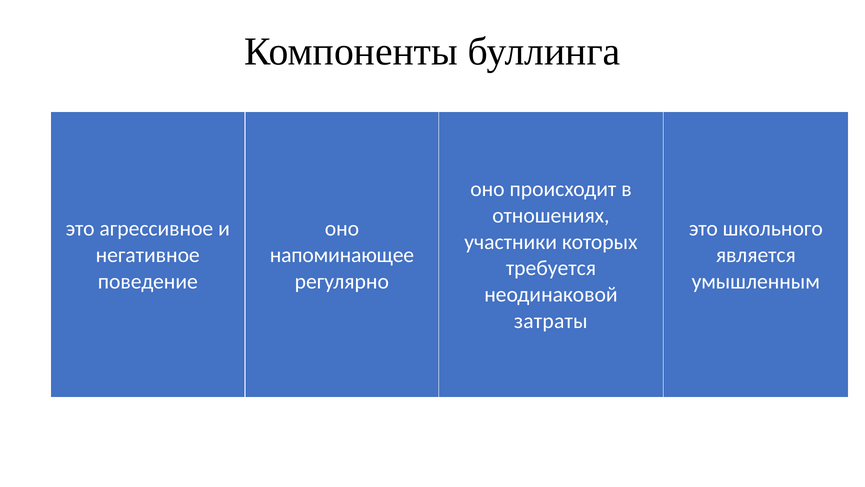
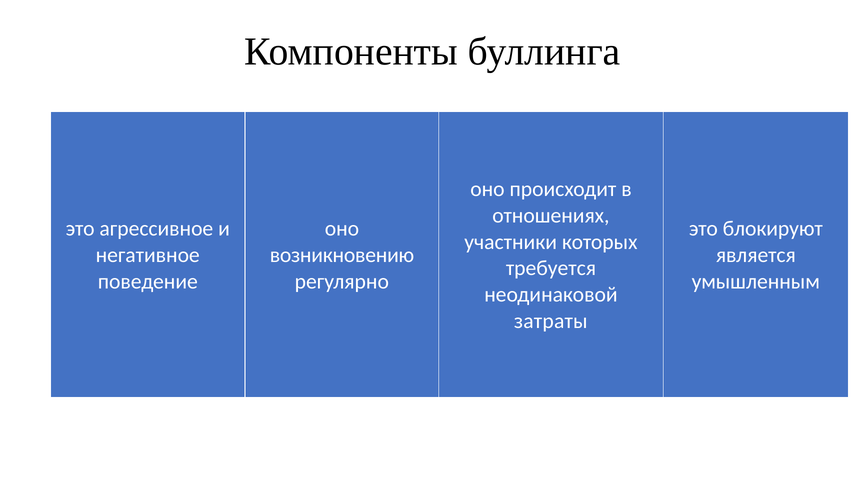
школьного: школьного -> блокируют (773, 228)
напоминающее: напоминающее -> возникновению (342, 255)
